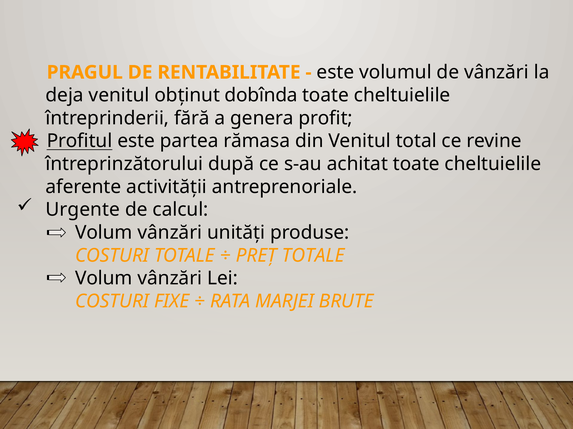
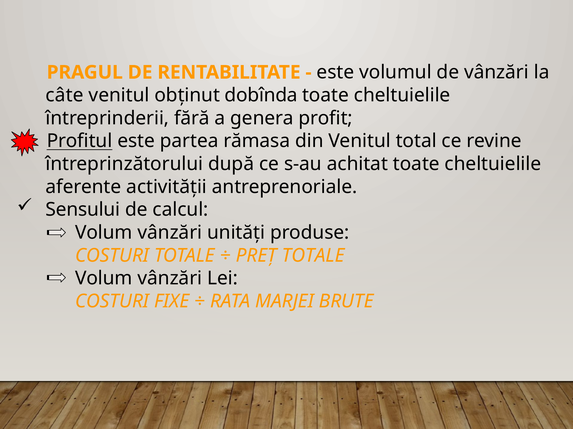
deja: deja -> câte (65, 95)
Urgente: Urgente -> Sensului (83, 210)
